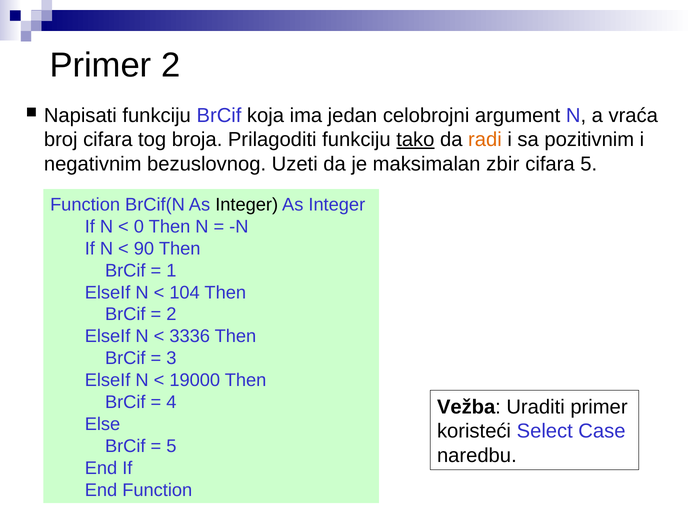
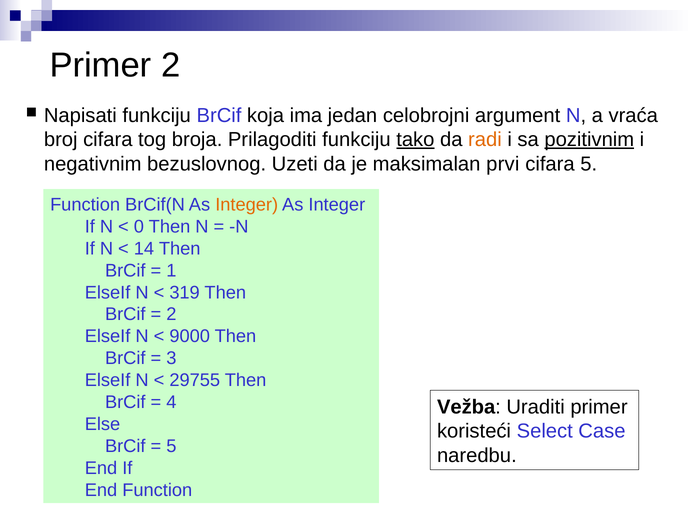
pozitivnim underline: none -> present (589, 140)
zbir: zbir -> prvi (503, 164)
Integer colour: black -> orange (247, 205)
90: 90 -> 14 (144, 248)
104: 104 -> 319 (185, 292)
3336: 3336 -> 9000 (190, 336)
19000: 19000 -> 29755 (195, 380)
